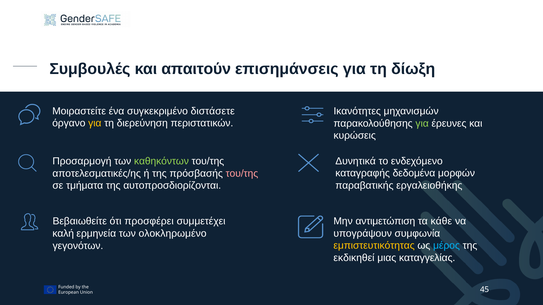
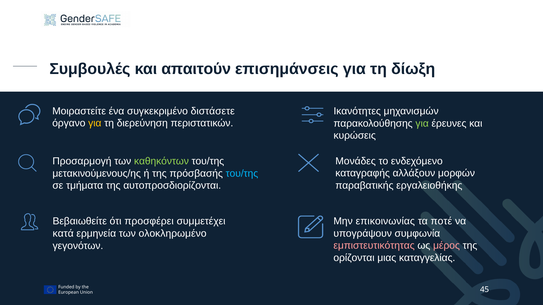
Δυνητικά: Δυνητικά -> Μονάδες (356, 161)
δεδομένα: δεδομένα -> αλλάξουν (414, 174)
αποτελεσματικές/ης: αποτελεσματικές/ης -> μετακινούμενους/ης (97, 174)
του/της colour: pink -> light blue (242, 174)
αντιμετώπιση: αντιμετώπιση -> επικοινωνίας (385, 222)
κάθε: κάθε -> ποτέ (441, 222)
καλή: καλή -> κατά (63, 234)
εμπιστευτικότητας colour: yellow -> pink (374, 246)
μέρος colour: light blue -> pink (446, 246)
εκδικηθεί: εκδικηθεί -> ορίζονται (354, 258)
